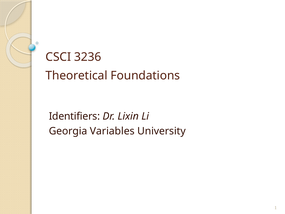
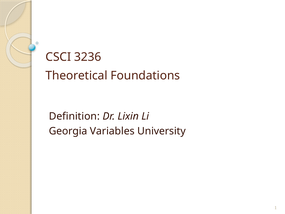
Identifiers: Identifiers -> Definition (74, 116)
